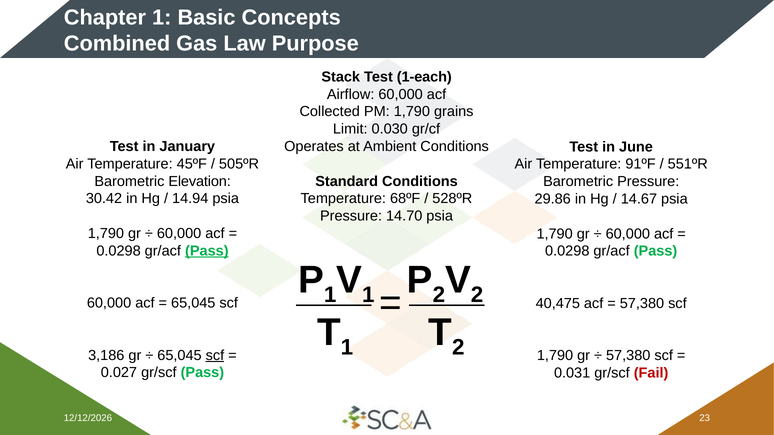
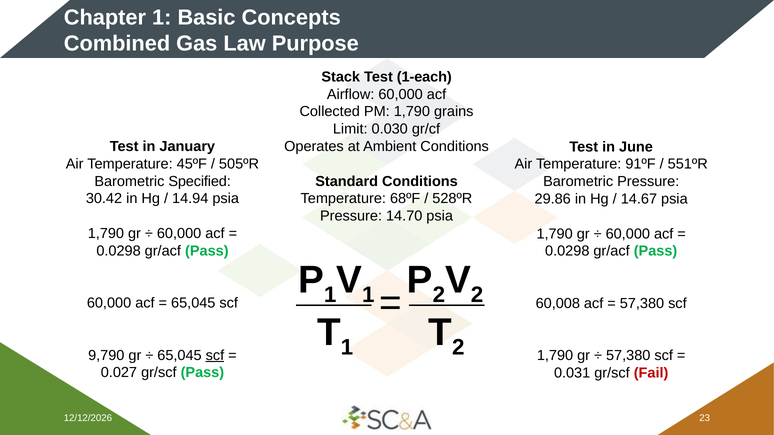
Elevation: Elevation -> Specified (200, 181)
Pass underline: present -> none (207, 251)
40,475: 40,475 -> 60,008 (558, 304)
3,186: 3,186 -> 9,790 (106, 356)
